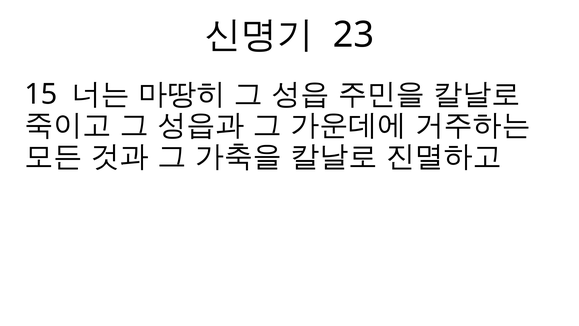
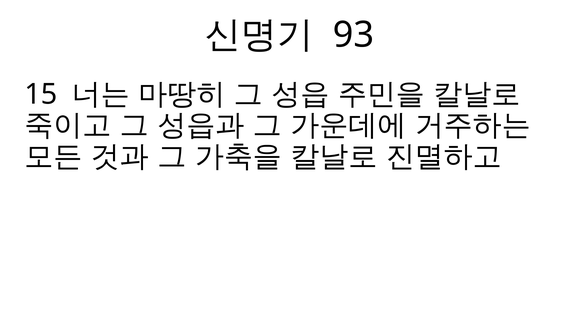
23: 23 -> 93 (354, 35)
